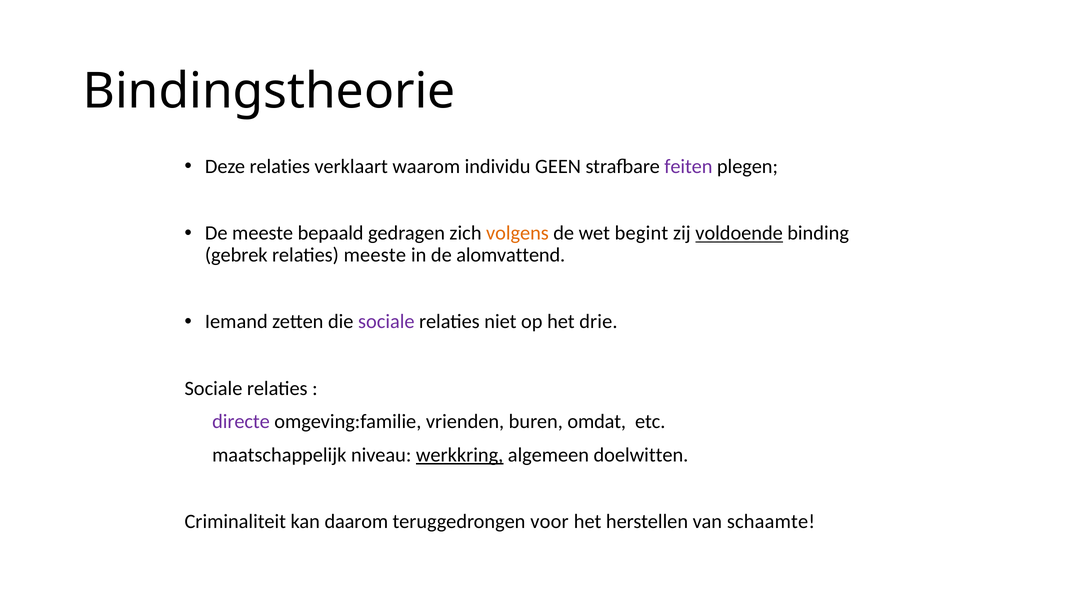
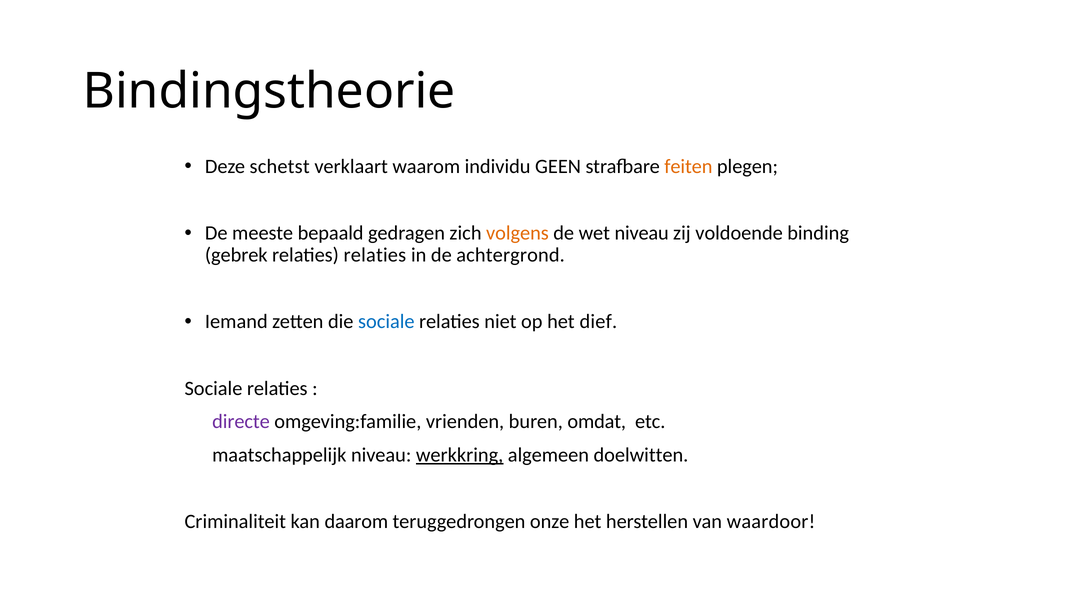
Deze relaties: relaties -> schetst (280, 166)
feiten colour: purple -> orange (688, 166)
wet begint: begint -> niveau (642, 233)
voldoende underline: present -> none (739, 233)
relaties meeste: meeste -> relaties (375, 255)
alomvattend: alomvattend -> achtergrond (511, 255)
sociale colour: purple -> blue (386, 322)
drie: drie -> dief (598, 322)
voor: voor -> onze (550, 522)
schaamte: schaamte -> waardoor (771, 522)
